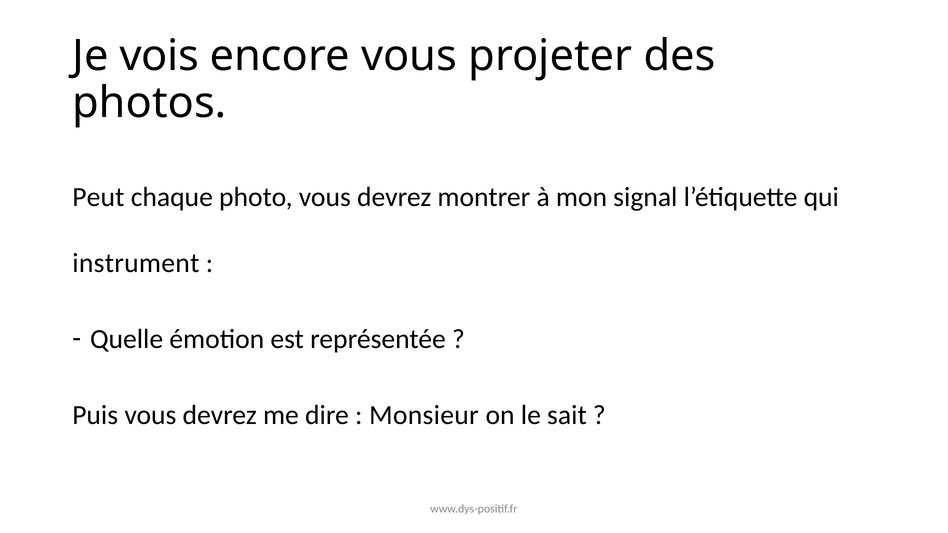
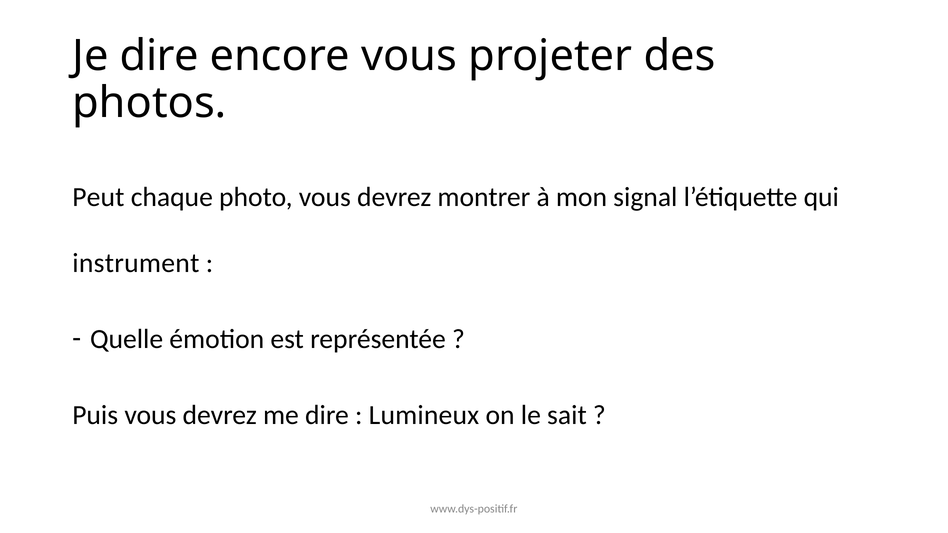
Je vois: vois -> dire (159, 56)
Monsieur: Monsieur -> Lumineux (424, 416)
